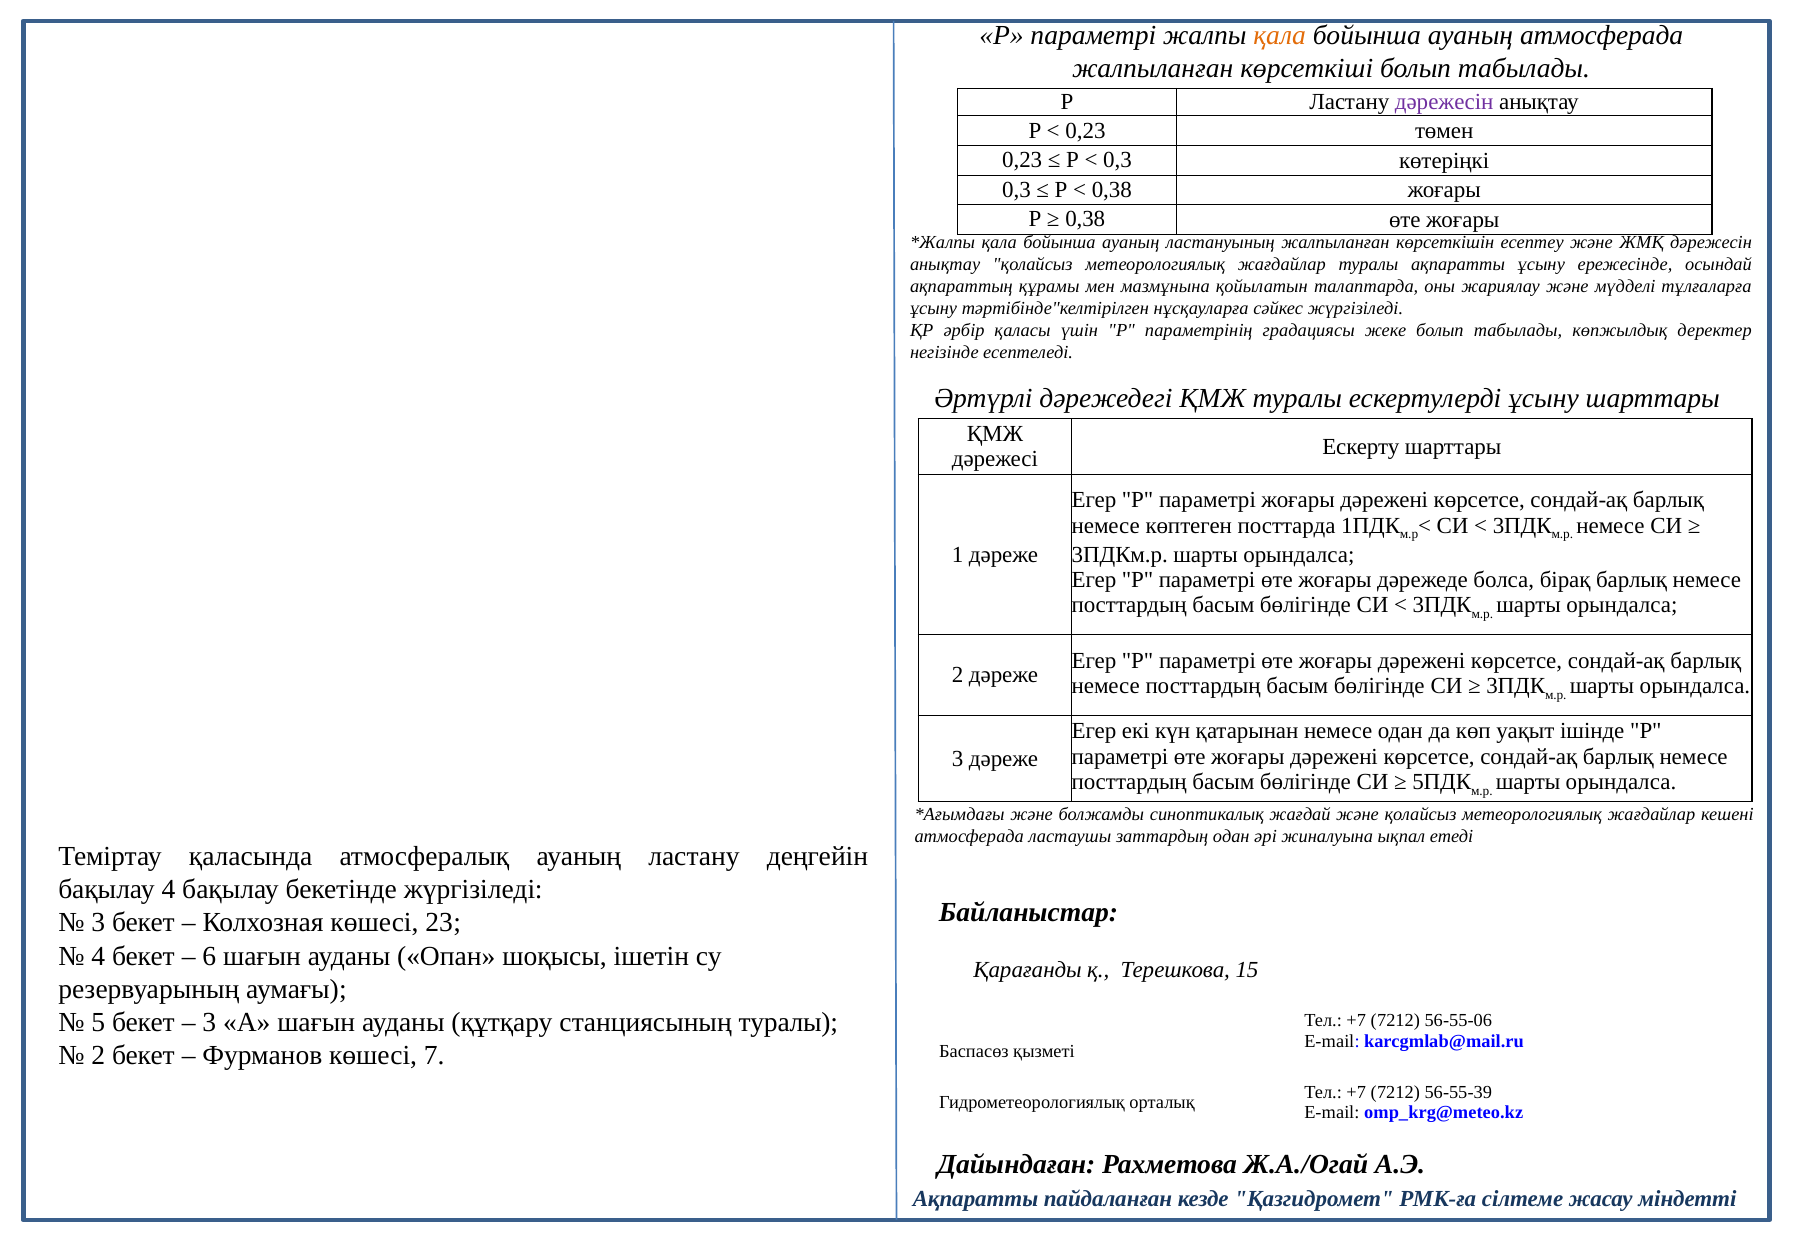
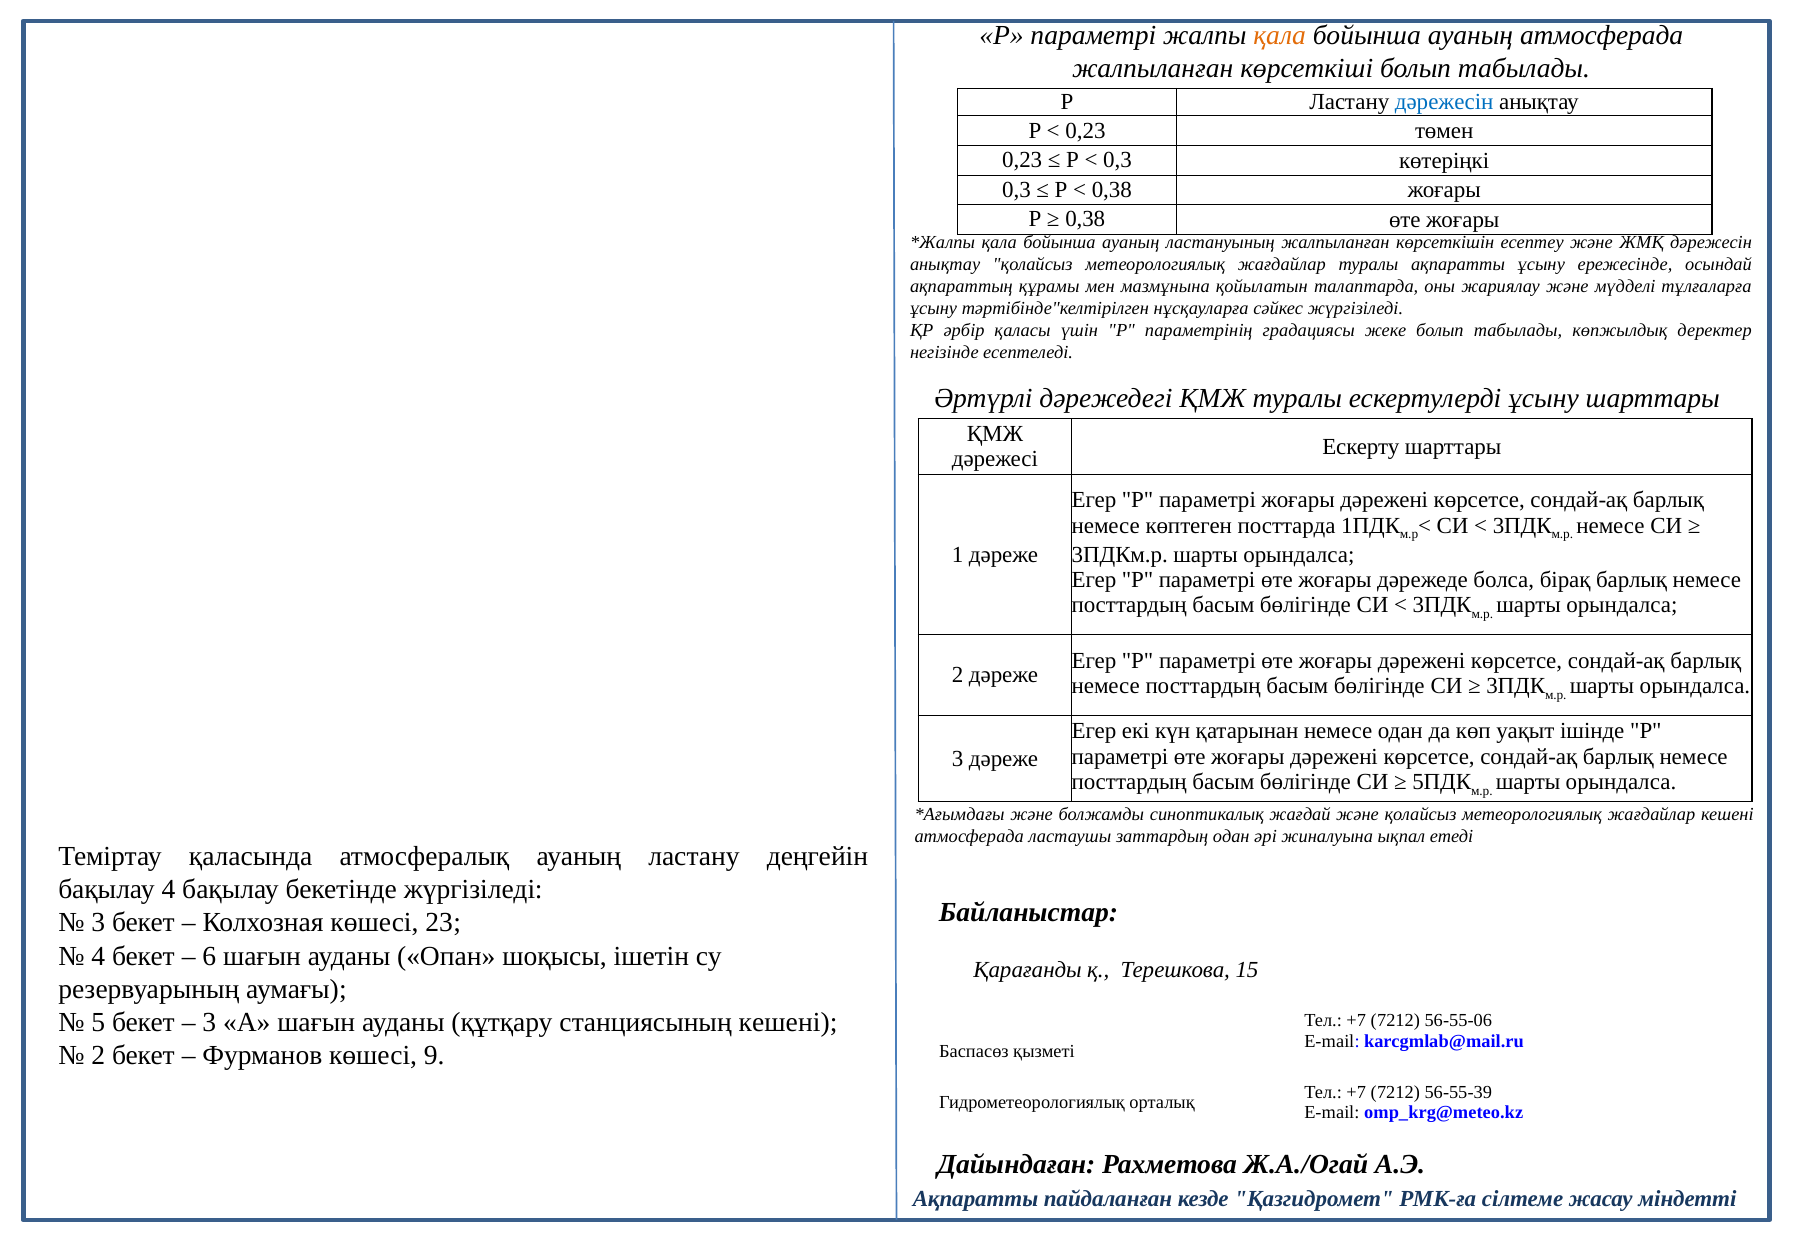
дәрежесін colour: purple -> blue (1444, 102)
станциясының туралы: туралы -> кешені (788, 1022)
7: 7 -> 9 (434, 1055)
